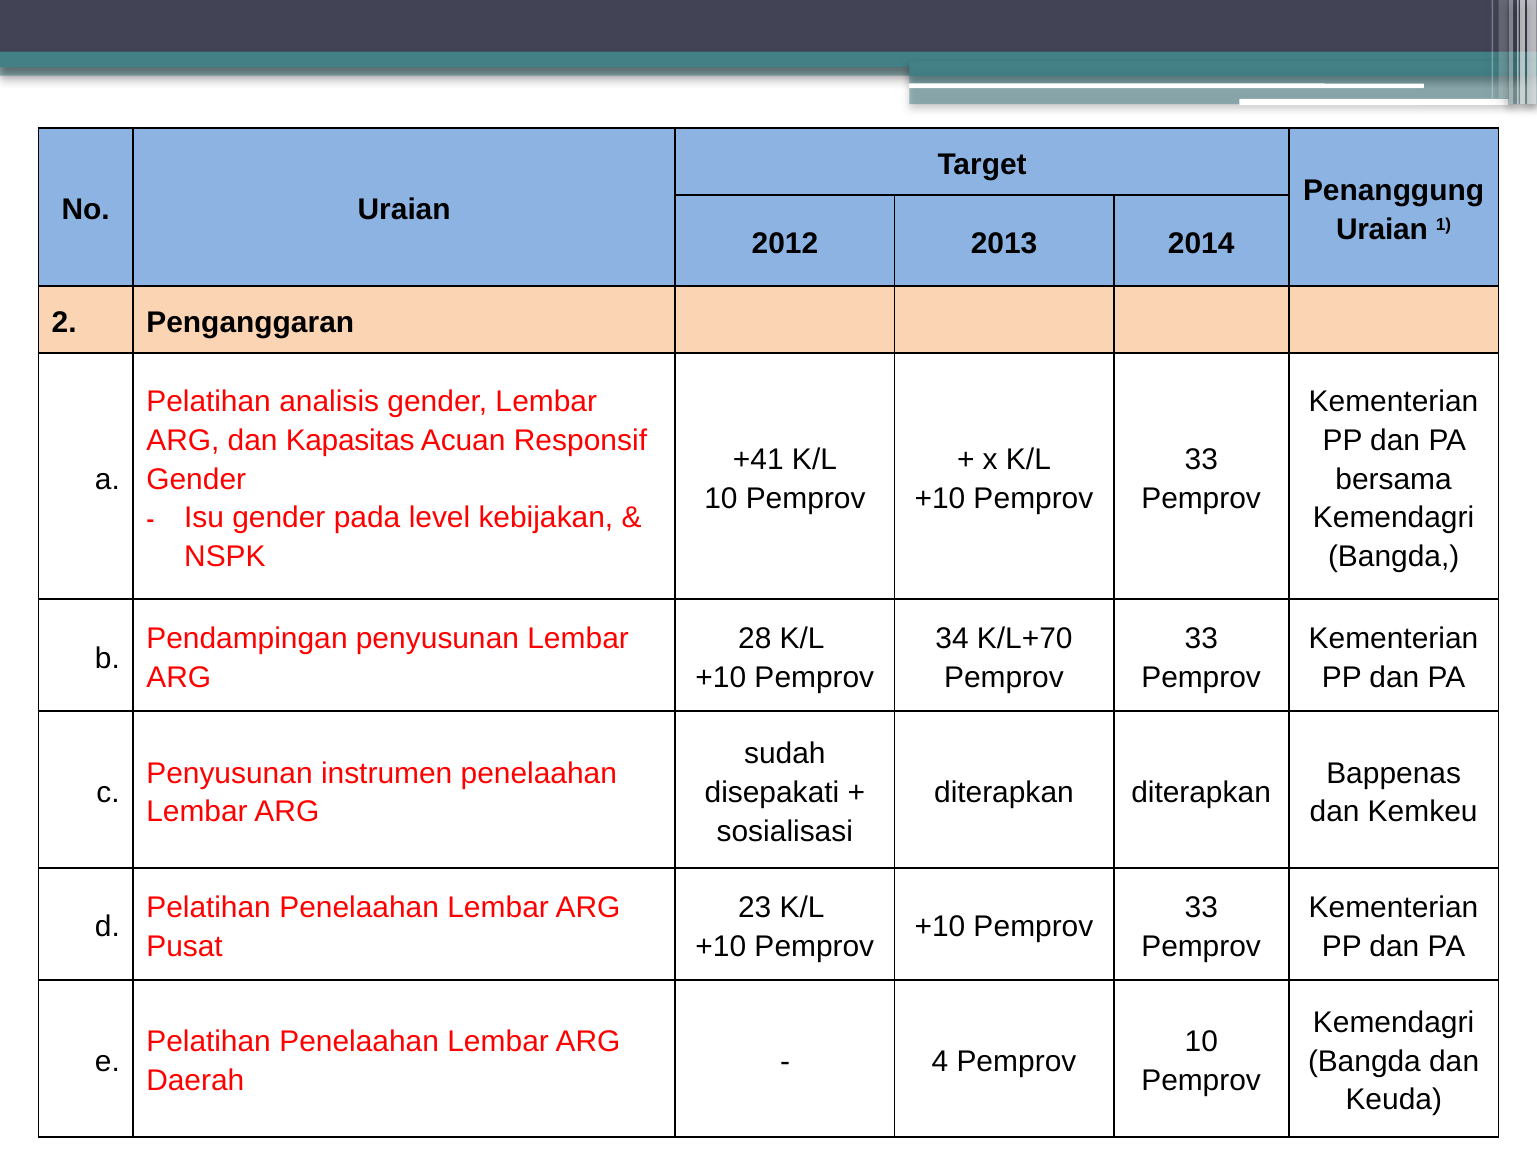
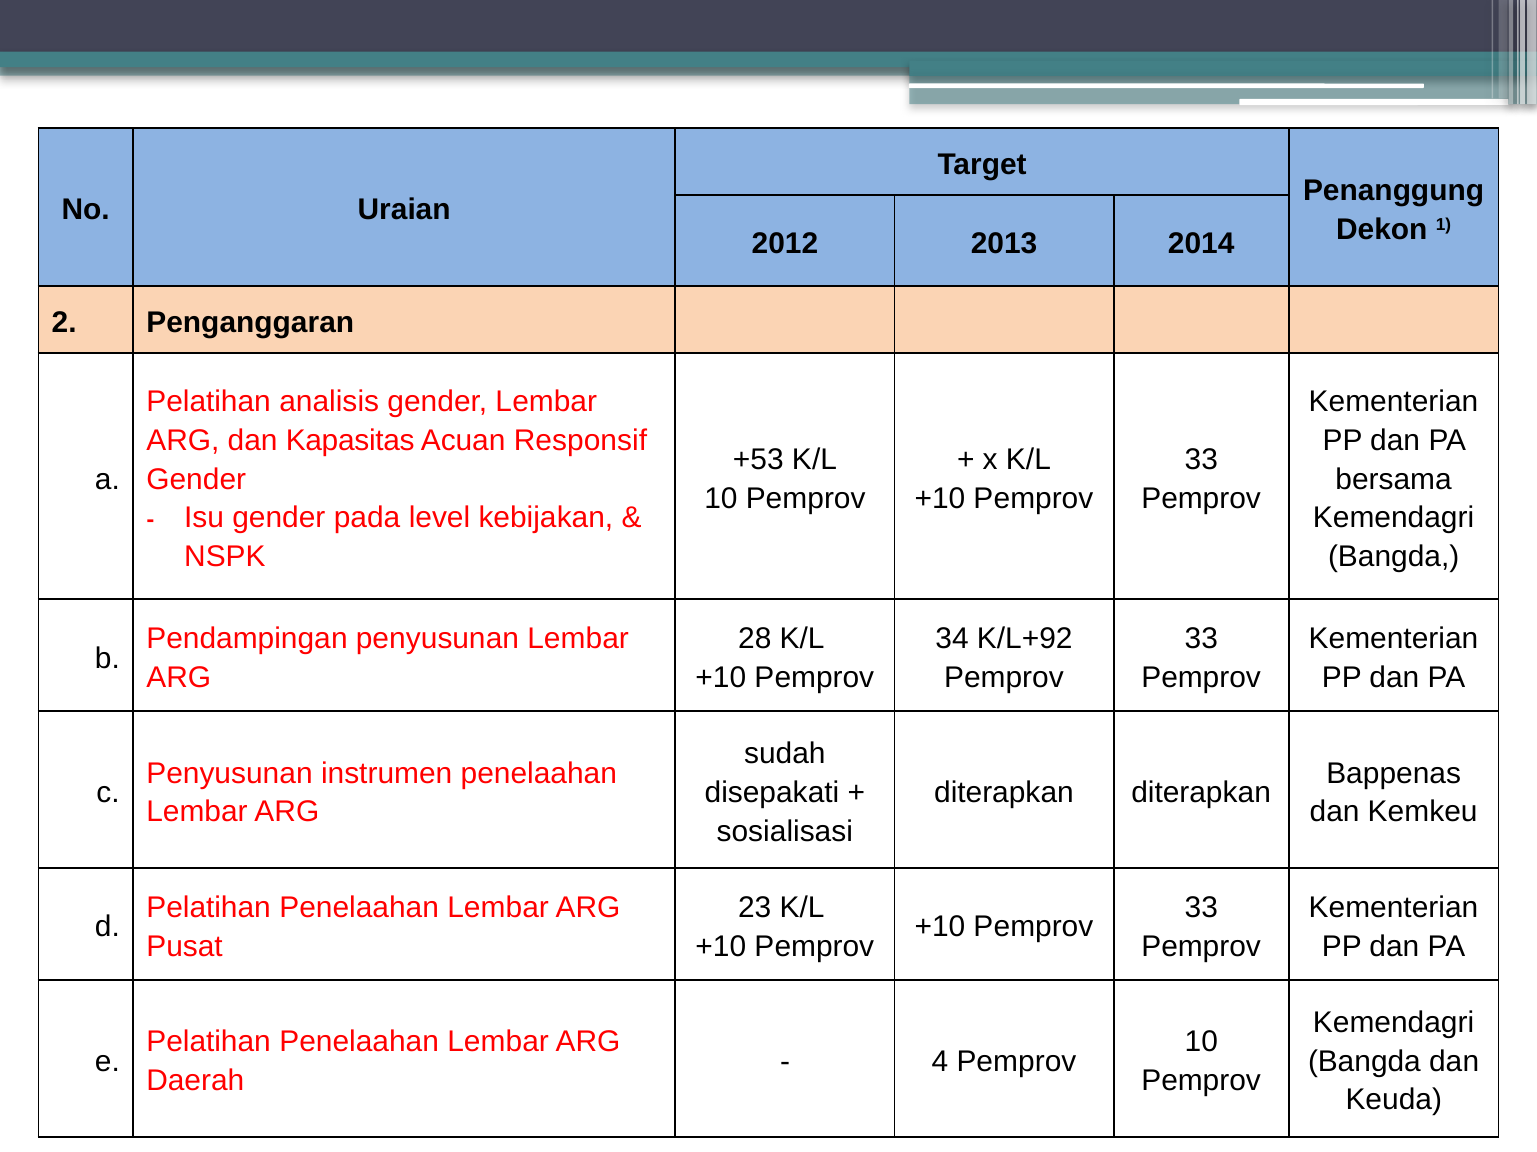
Uraian: Uraian -> Dekon (1382, 229)
+41: +41 -> +53 (758, 460)
K/L+70: K/L+70 -> K/L+92 (1025, 639)
